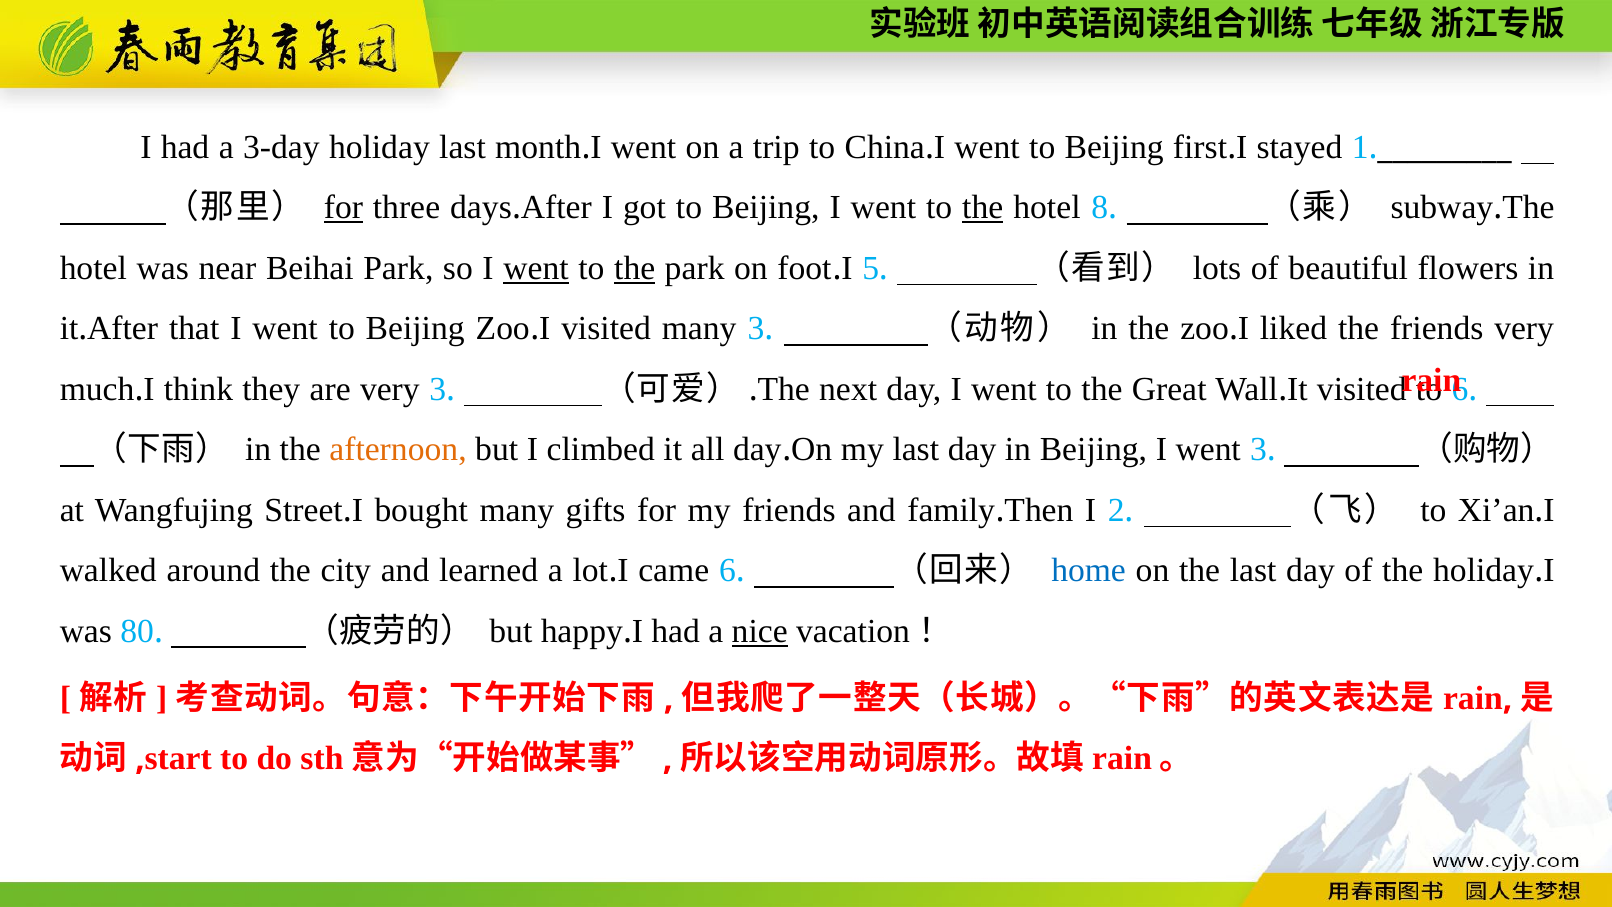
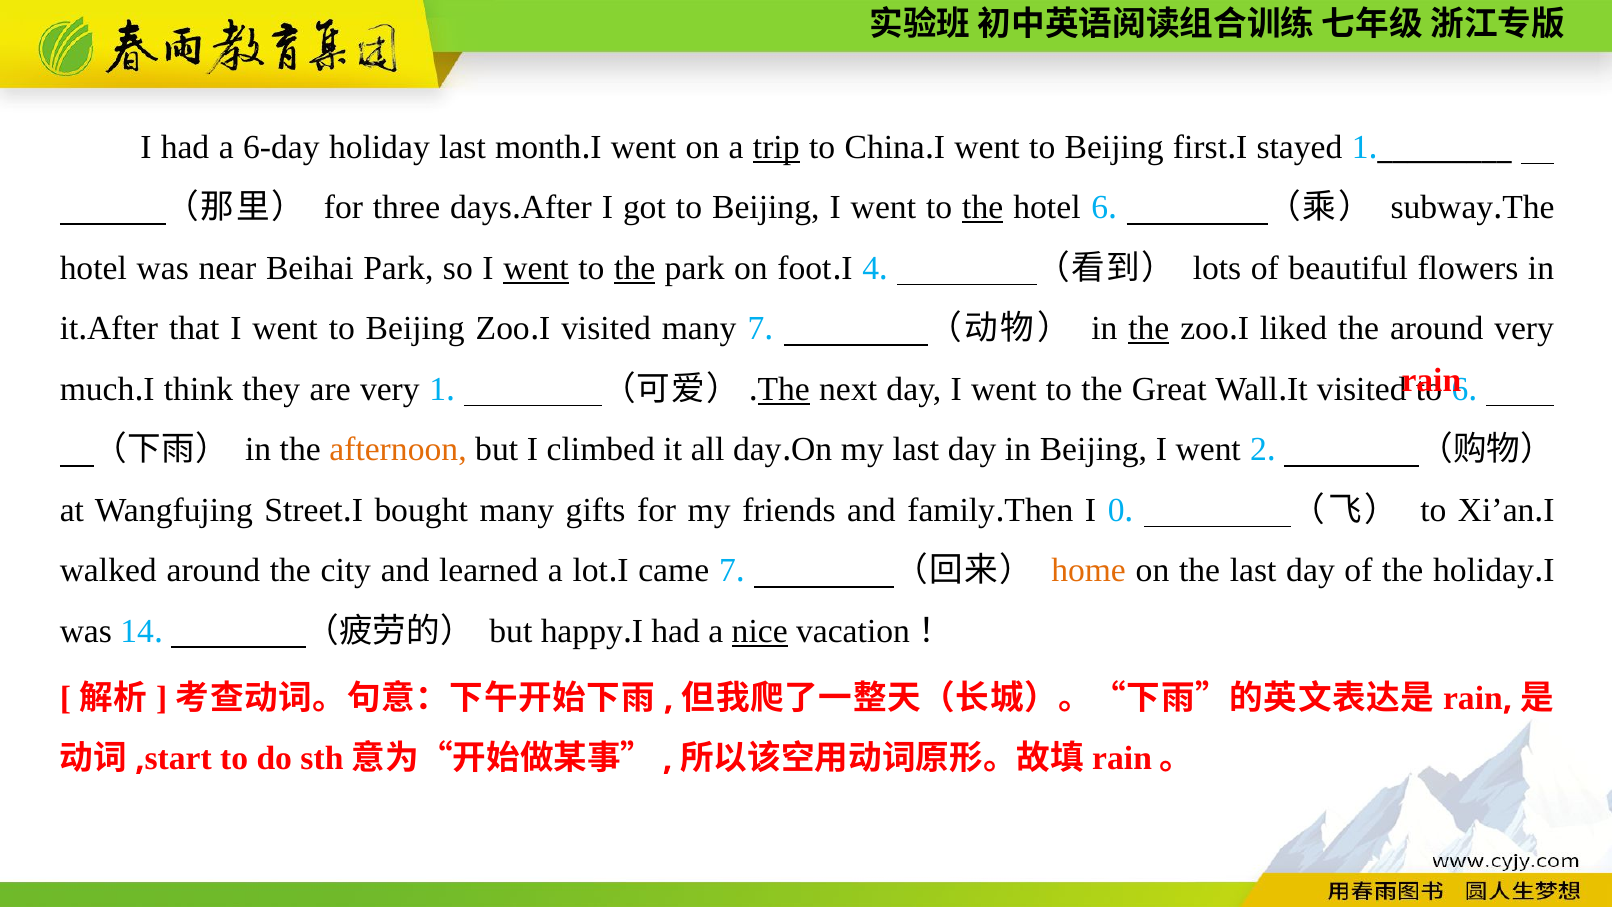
3-day: 3-day -> 6-day (281, 147)
trip underline: none -> present (776, 147)
for underline: present -> none (343, 208)
hotel 8: 8 -> 6 (1100, 208)
5: 5 -> 4 (871, 268)
many 3: 3 -> 7 (756, 329)
the underline: none -> present (1149, 329)
the friends: friends -> around (1437, 329)
very 3: 3 -> 1 (438, 389)
The underline: none -> present (784, 389)
went 3: 3 -> 2 (1258, 450)
2: 2 -> 0 (1116, 510)
came 6: 6 -> 7 (728, 571)
home colour: blue -> orange (1089, 571)
80: 80 -> 14 (137, 631)
